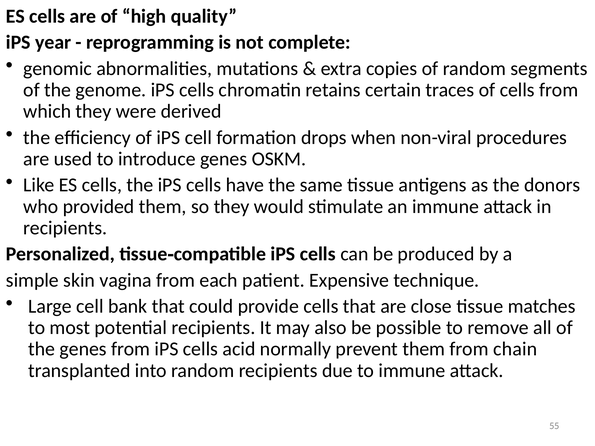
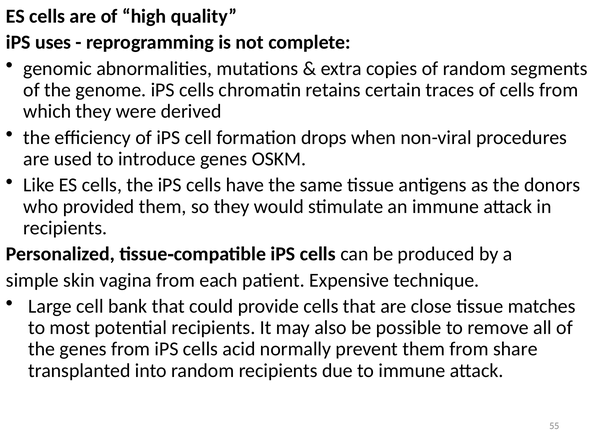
year: year -> uses (53, 42)
chain: chain -> share (515, 349)
